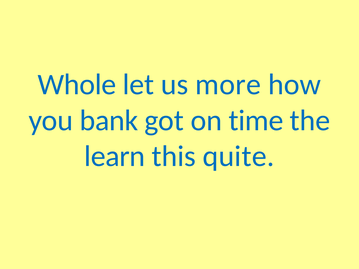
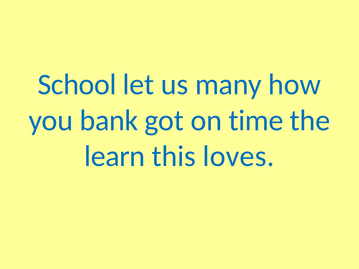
Whole: Whole -> School (77, 85)
more: more -> many (228, 85)
quite: quite -> loves (238, 156)
